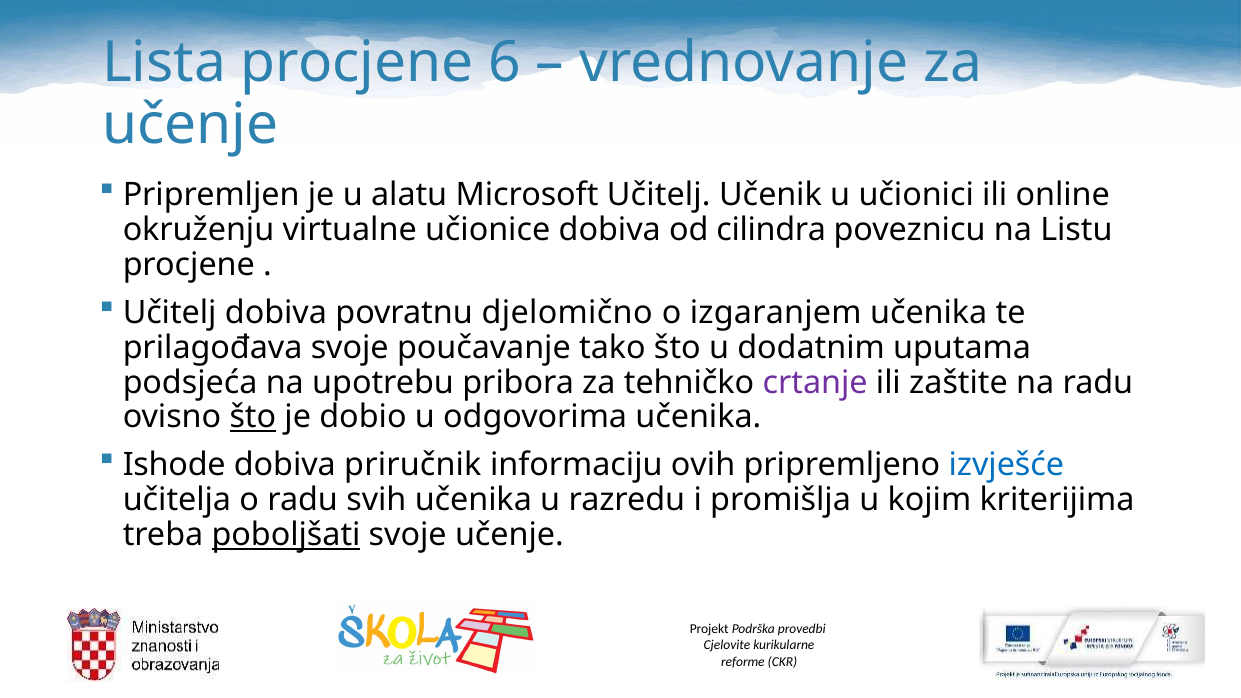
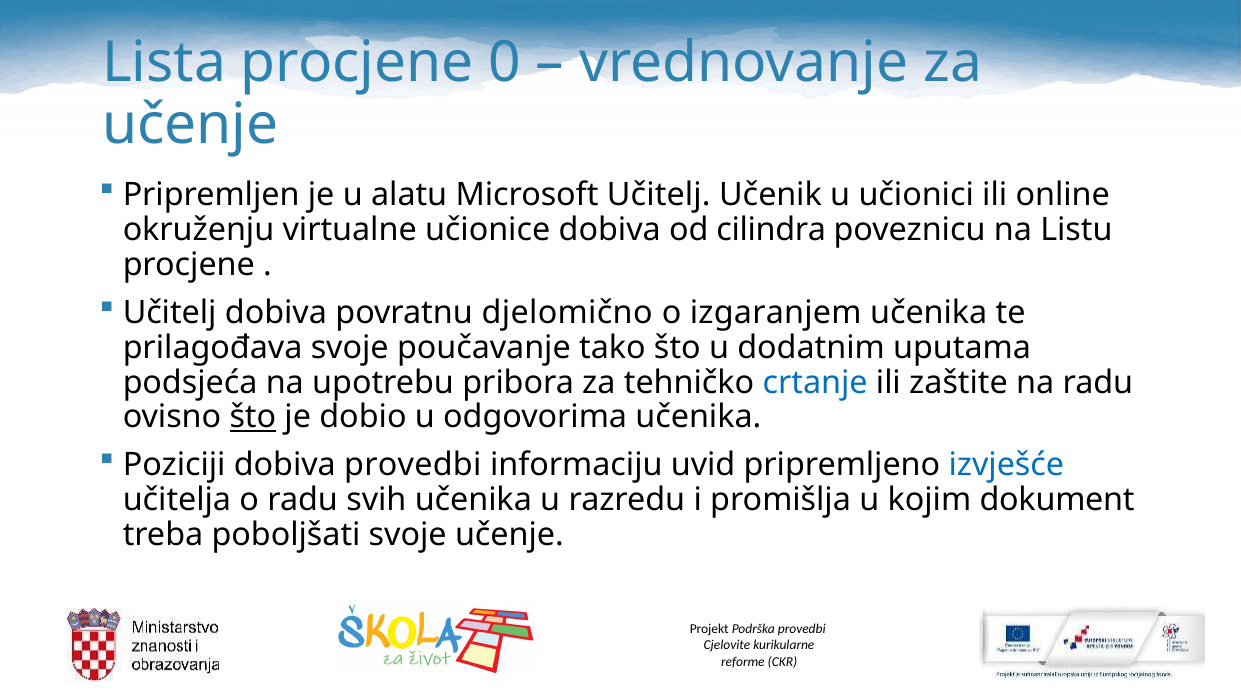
6: 6 -> 0 (505, 63)
crtanje colour: purple -> blue (815, 382)
Ishode: Ishode -> Poziciji (174, 465)
dobiva priručnik: priručnik -> provedbi (413, 465)
ovih: ovih -> uvid (703, 465)
kriterijima: kriterijima -> dokument (1057, 500)
poboljšati underline: present -> none (286, 535)
